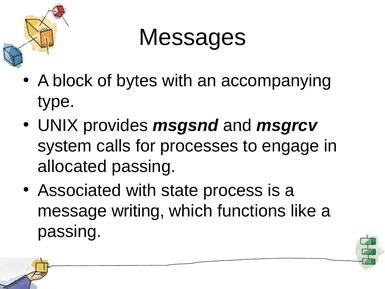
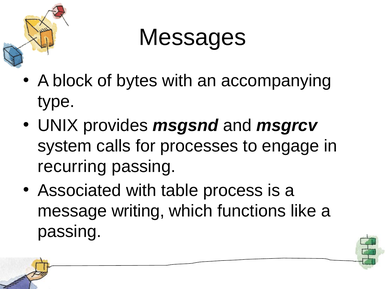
allocated: allocated -> recurring (72, 166)
state: state -> table (180, 190)
